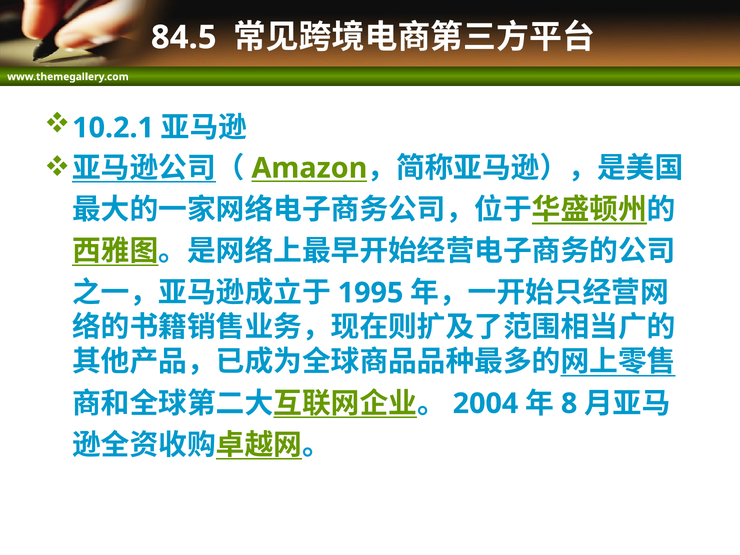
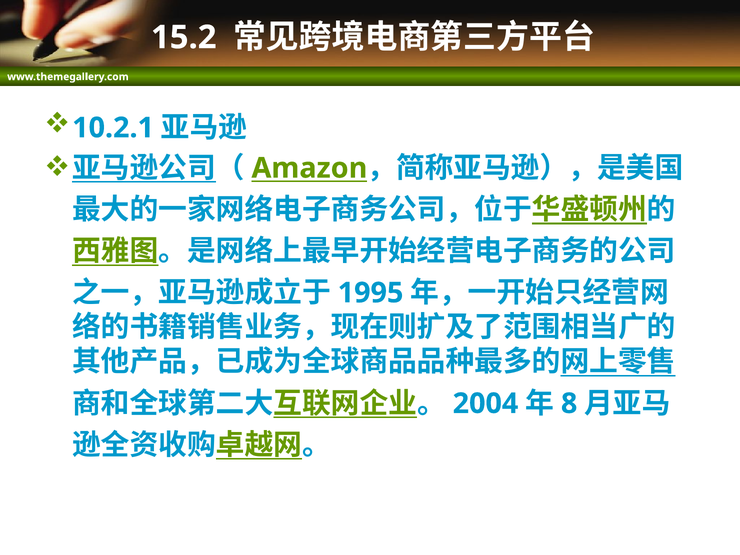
84.5: 84.5 -> 15.2 (184, 37)
